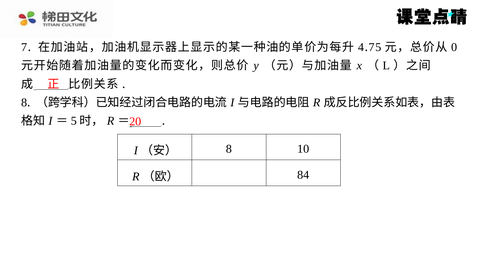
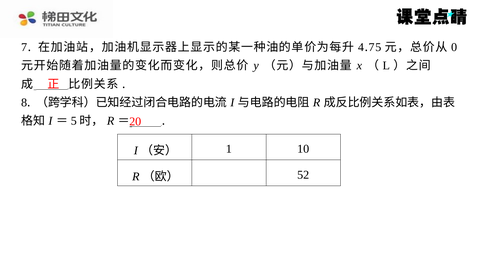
8: 8 -> 1 (229, 149)
84: 84 -> 52 (303, 175)
